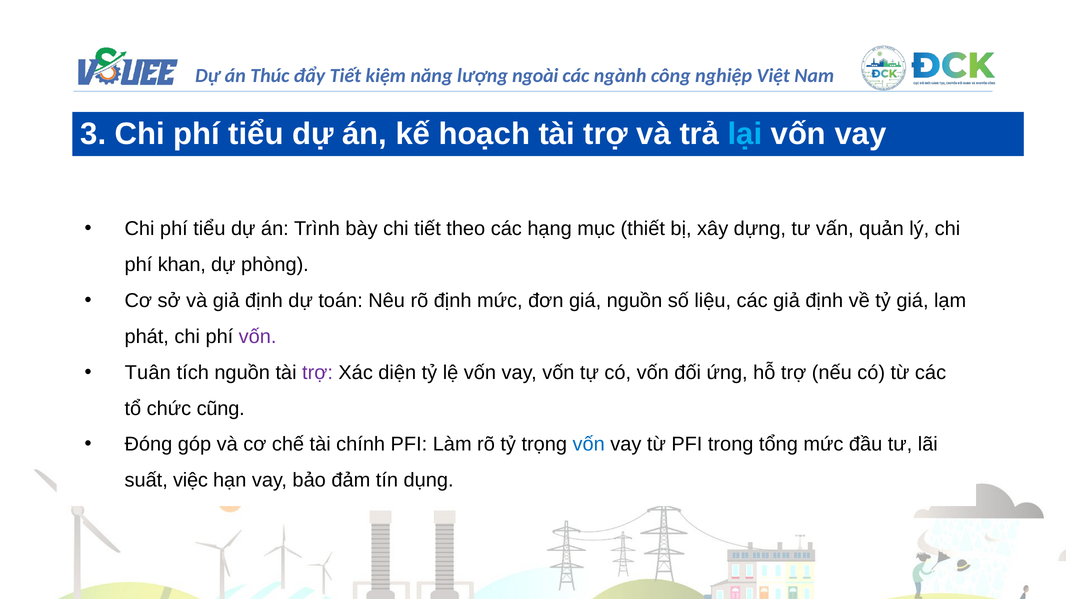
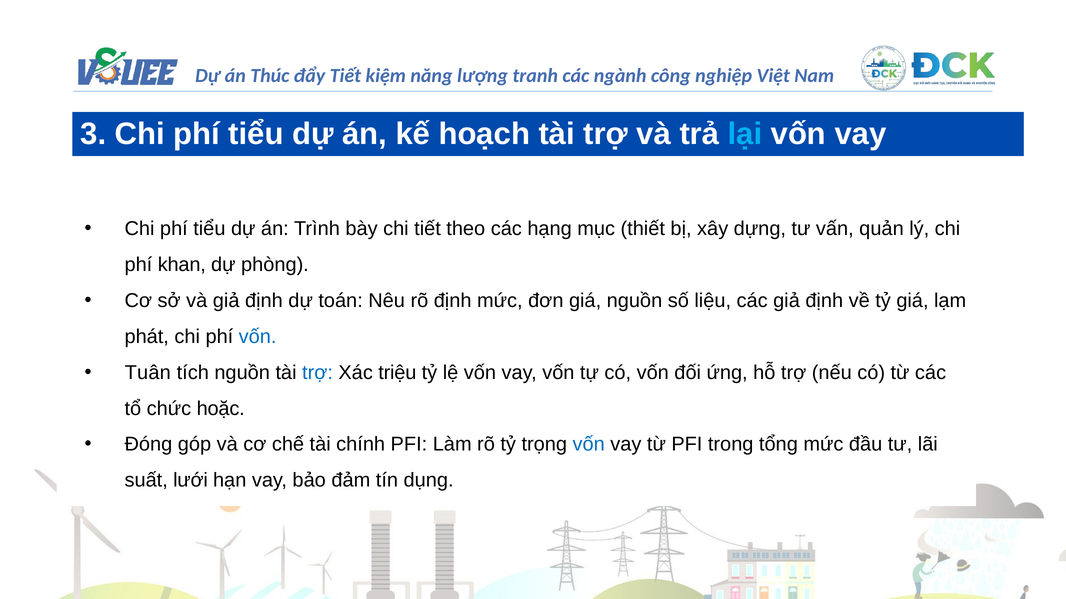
ngoài: ngoài -> tranh (535, 76)
vốn colour: purple -> blue (258, 337)
trợ colour: purple -> blue (318, 373)
diện: diện -> triệu (397, 373)
cũng: cũng -> hoặc (221, 409)
việc: việc -> lưới (191, 481)
